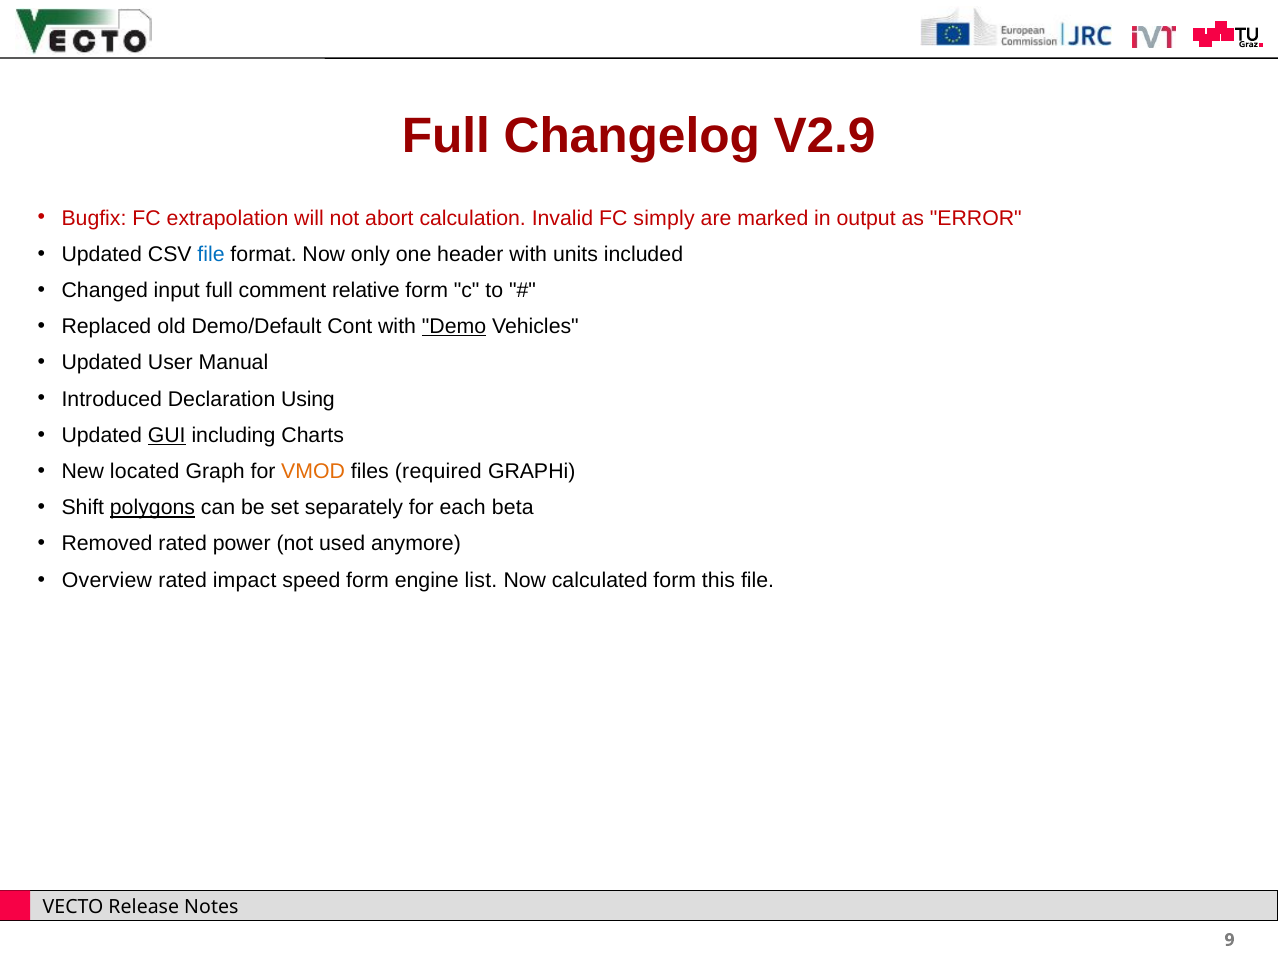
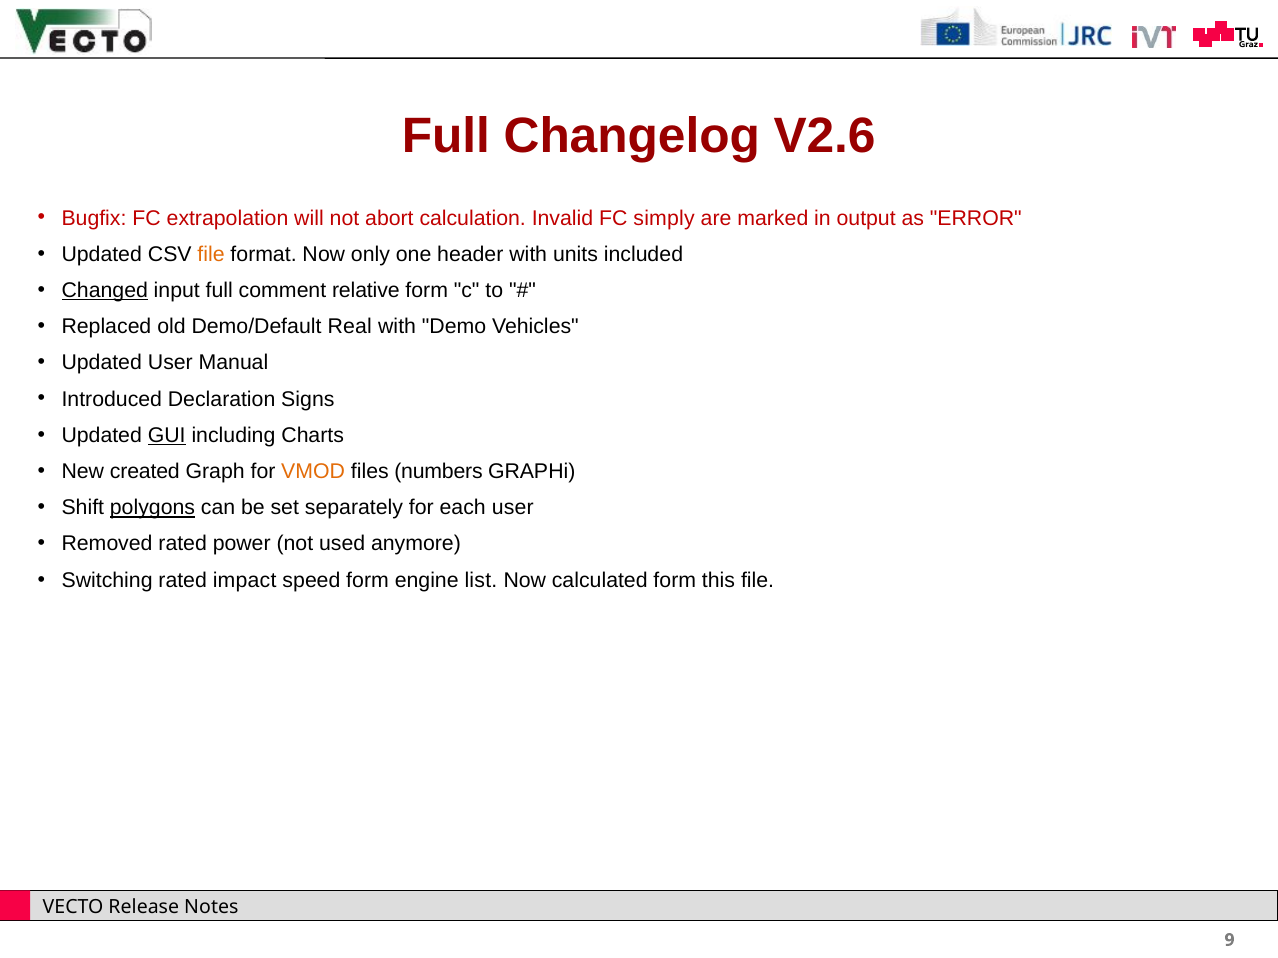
V2.9: V2.9 -> V2.6 (825, 136)
file colour: blue -> orange (211, 254)
Changed underline: none -> present (105, 291)
Cont: Cont -> Real (350, 327)
Demo underline: present -> none (454, 327)
Using: Using -> Signs (308, 399)
located: located -> created (145, 472)
required: required -> numbers (439, 472)
each beta: beta -> user (513, 508)
Overview: Overview -> Switching (107, 580)
